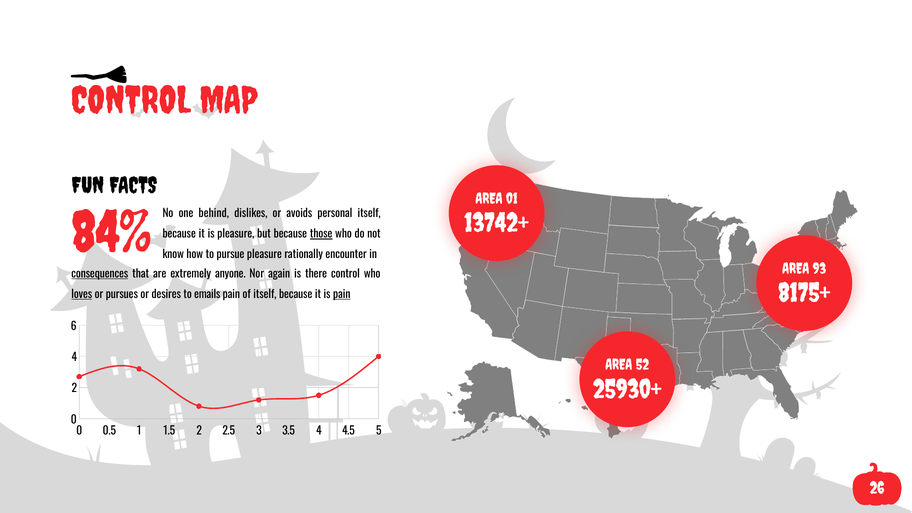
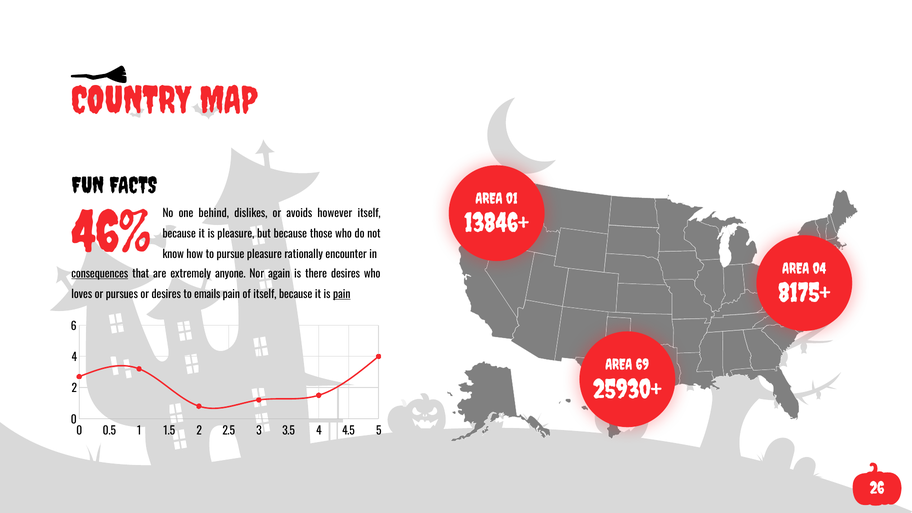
CONTROL: CONTROL -> COUNTRY (131, 101)
84%: 84% -> 46% (111, 233)
personal: personal -> however (335, 214)
13742+: 13742+ -> 13846+ (497, 223)
those underline: present -> none (321, 234)
93: 93 -> 04 (819, 269)
there control: control -> desires (345, 274)
loves underline: present -> none (82, 294)
52: 52 -> 69 (642, 365)
